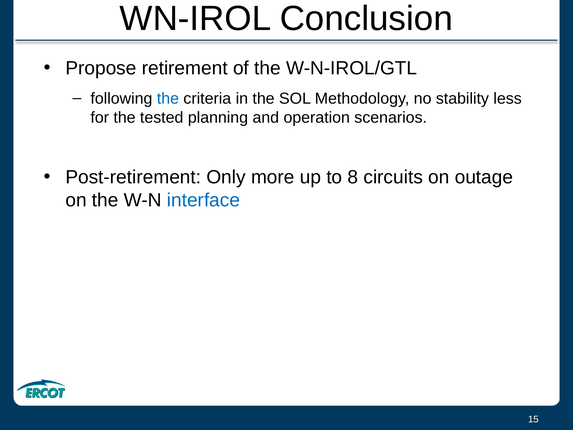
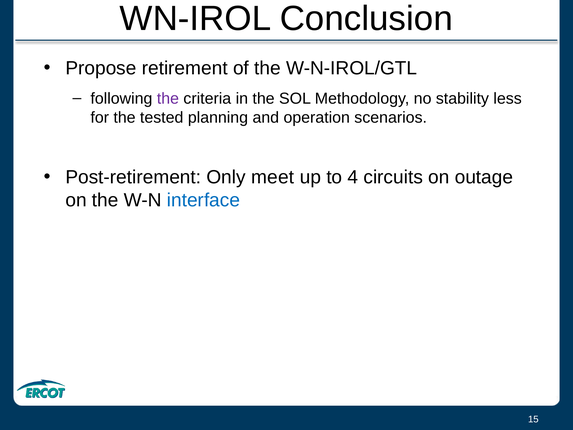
the colour: blue -> purple (168, 99)
more: more -> meet (273, 177)
8: 8 -> 4 (353, 177)
